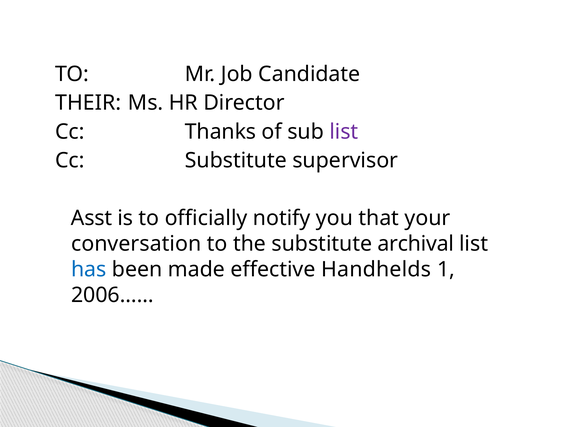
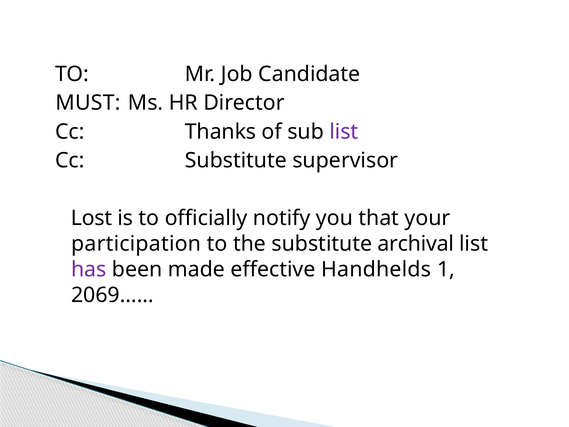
THEIR: THEIR -> MUST (88, 103)
Asst: Asst -> Lost (92, 218)
conversation: conversation -> participation (136, 244)
has colour: blue -> purple (89, 269)
2006……: 2006…… -> 2069…… (112, 295)
